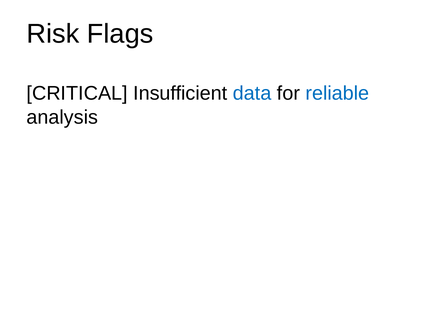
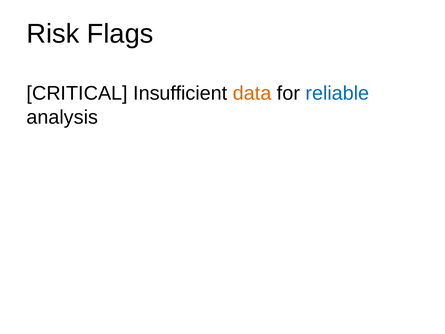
data colour: blue -> orange (252, 93)
